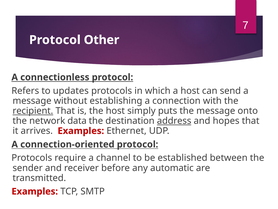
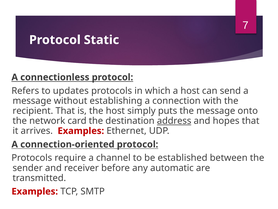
Other: Other -> Static (101, 40)
recipient underline: present -> none (33, 111)
data: data -> card (77, 121)
